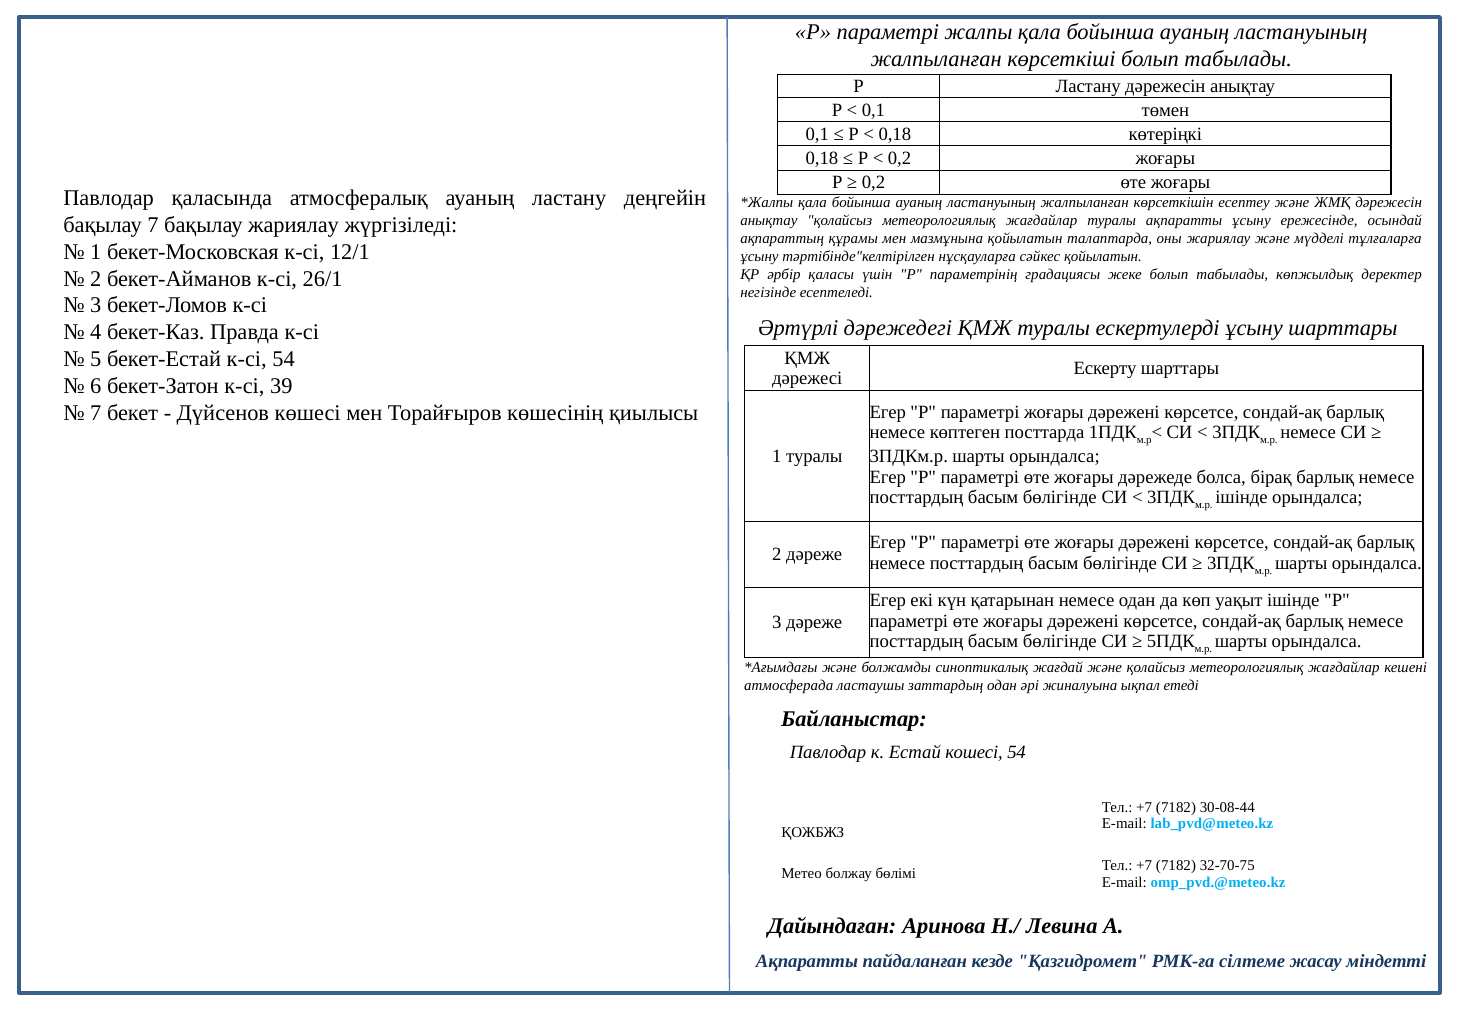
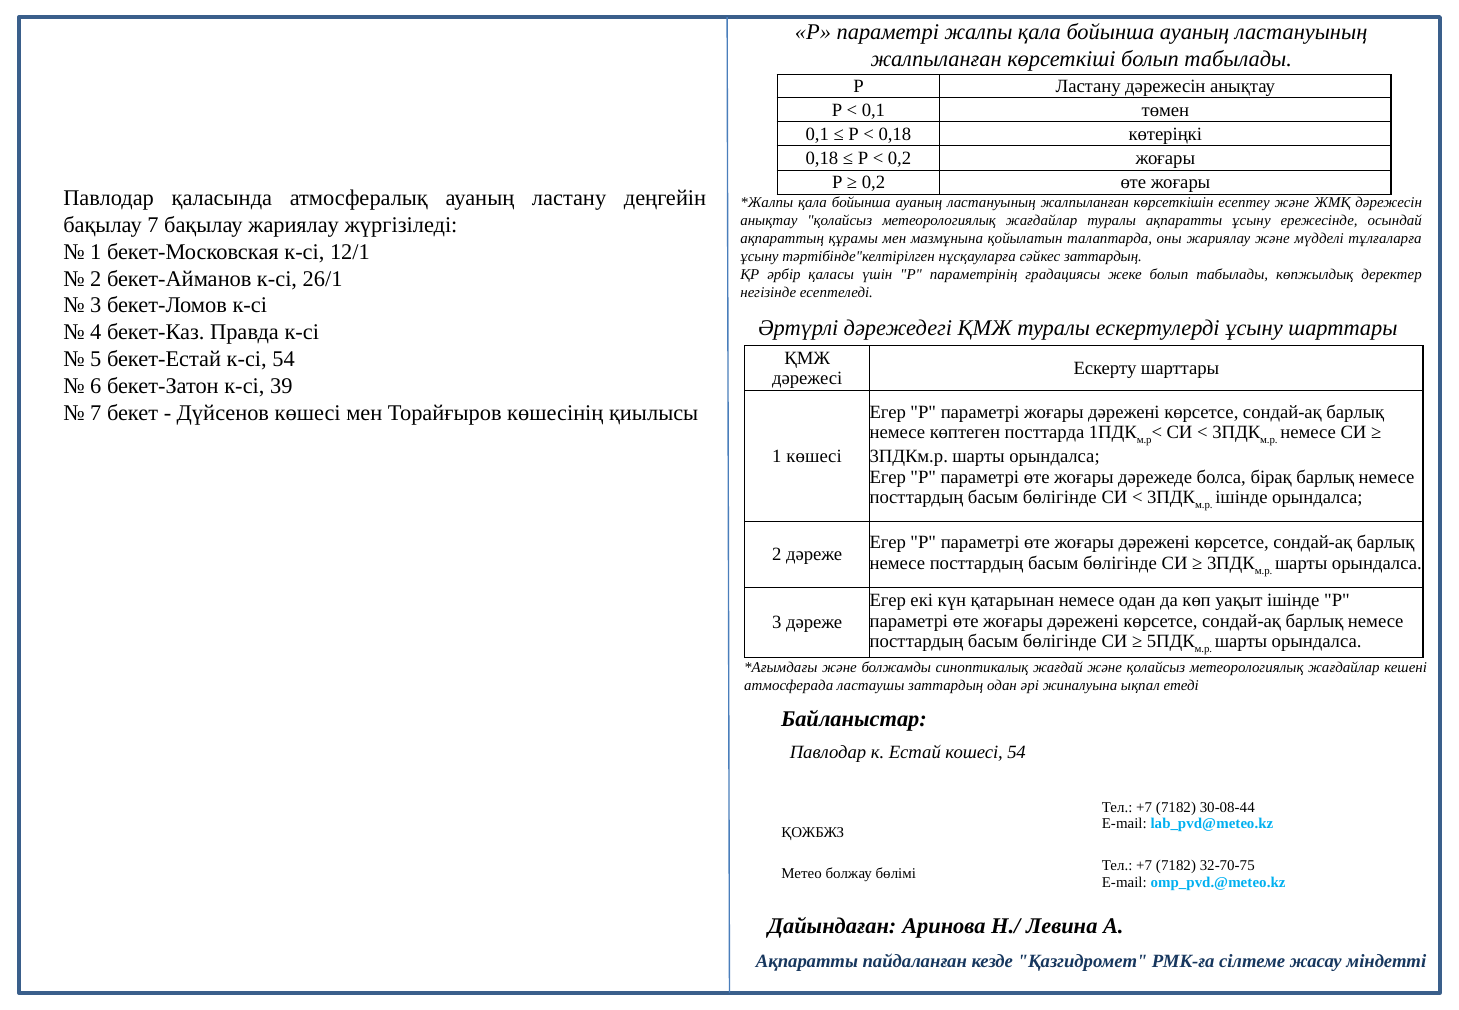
сәйкес қойылатын: қойылатын -> заттардың (1103, 257)
1 туралы: туралы -> көшесі (814, 456)
